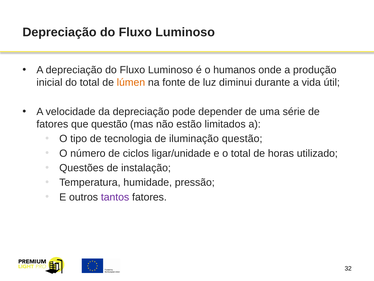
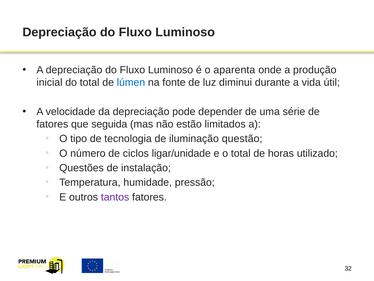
humanos: humanos -> aparenta (234, 70)
lúmen colour: orange -> blue (131, 82)
que questão: questão -> seguida (109, 124)
